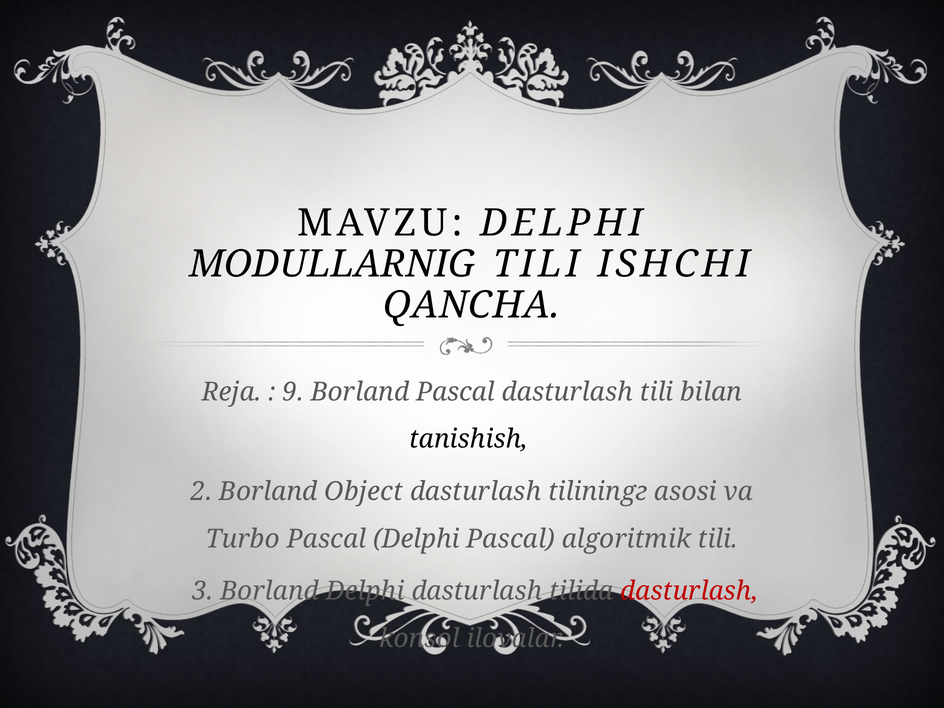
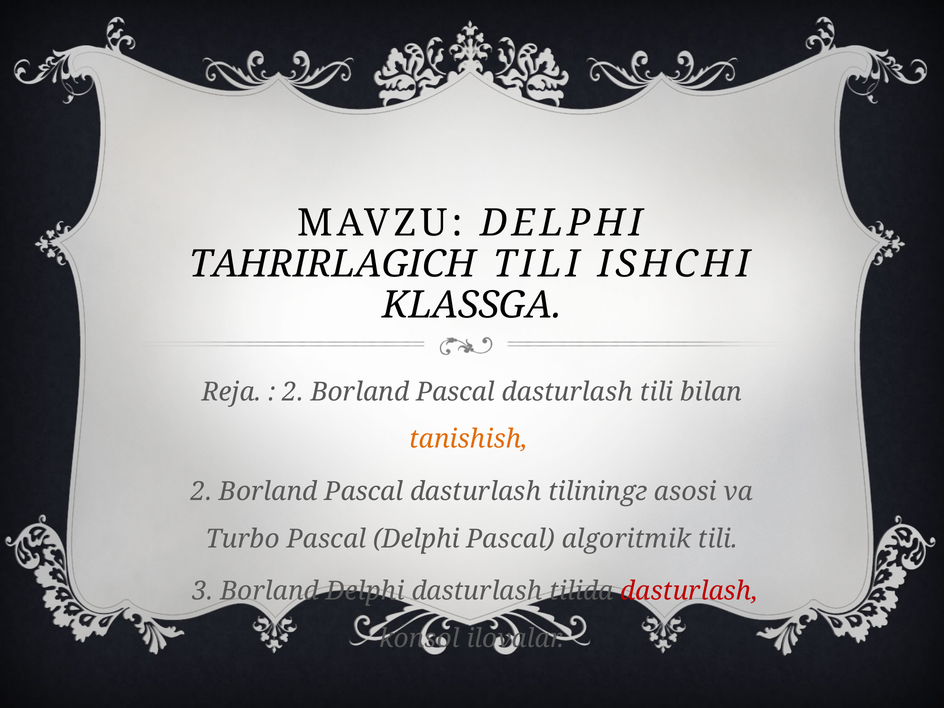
MODULLARNIG: MODULLARNIG -> TAHRIRLAGICH (332, 264)
QANCHA: QANCHA -> KLASSGA (472, 305)
9: 9 -> 2 (293, 392)
tanishish colour: black -> orange (469, 439)
Object: Object -> Pascal (364, 492)
